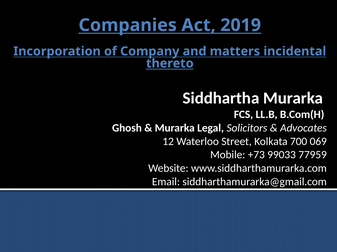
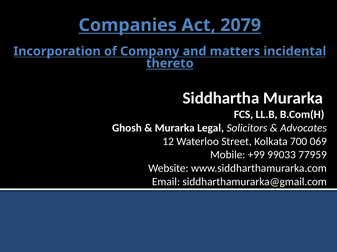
2019: 2019 -> 2079 (241, 25)
+73: +73 -> +99 (256, 155)
